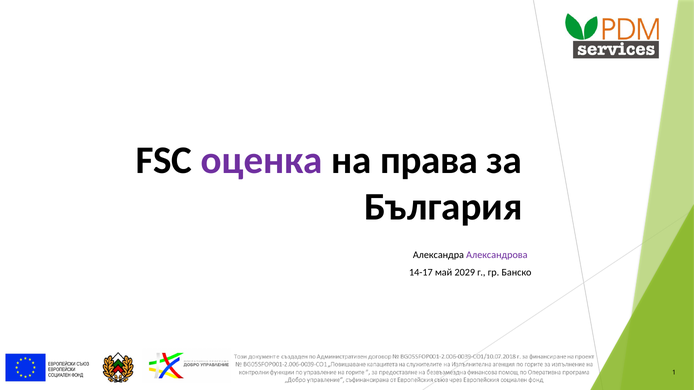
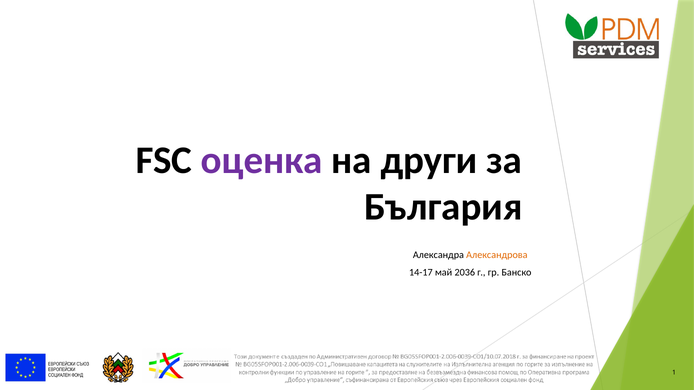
права: права -> други (429, 160)
Александрова colour: purple -> orange (497, 255)
2029: 2029 -> 2036 (465, 273)
